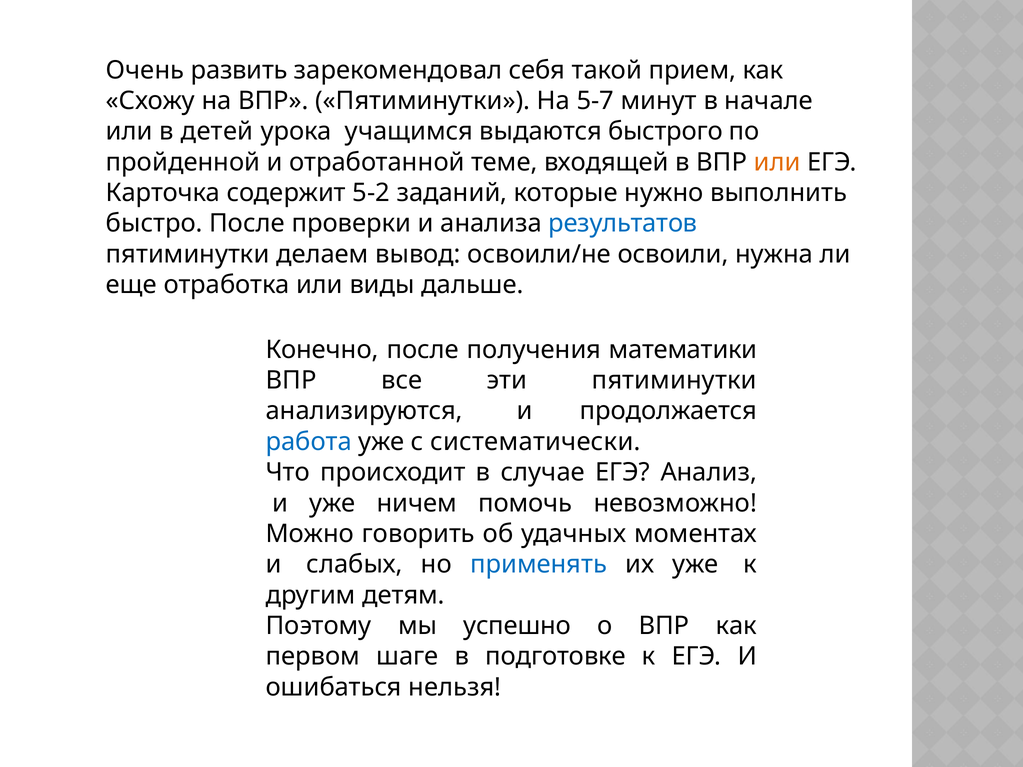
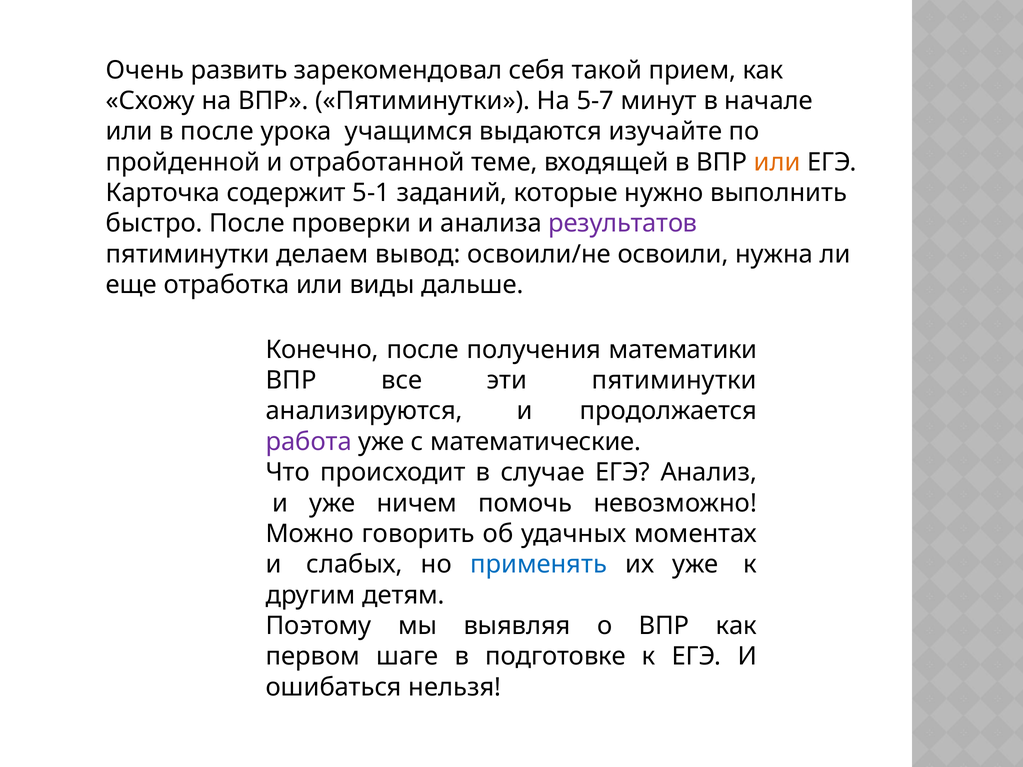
в детей: детей -> после (217, 131)
быстрого: быстрого -> изучайте (665, 131)
5-2: 5-2 -> 5-1 (371, 193)
результатов colour: blue -> purple (623, 224)
работа colour: blue -> purple (309, 442)
систематически: систематически -> математические (536, 442)
успешно: успешно -> выявляя (517, 626)
